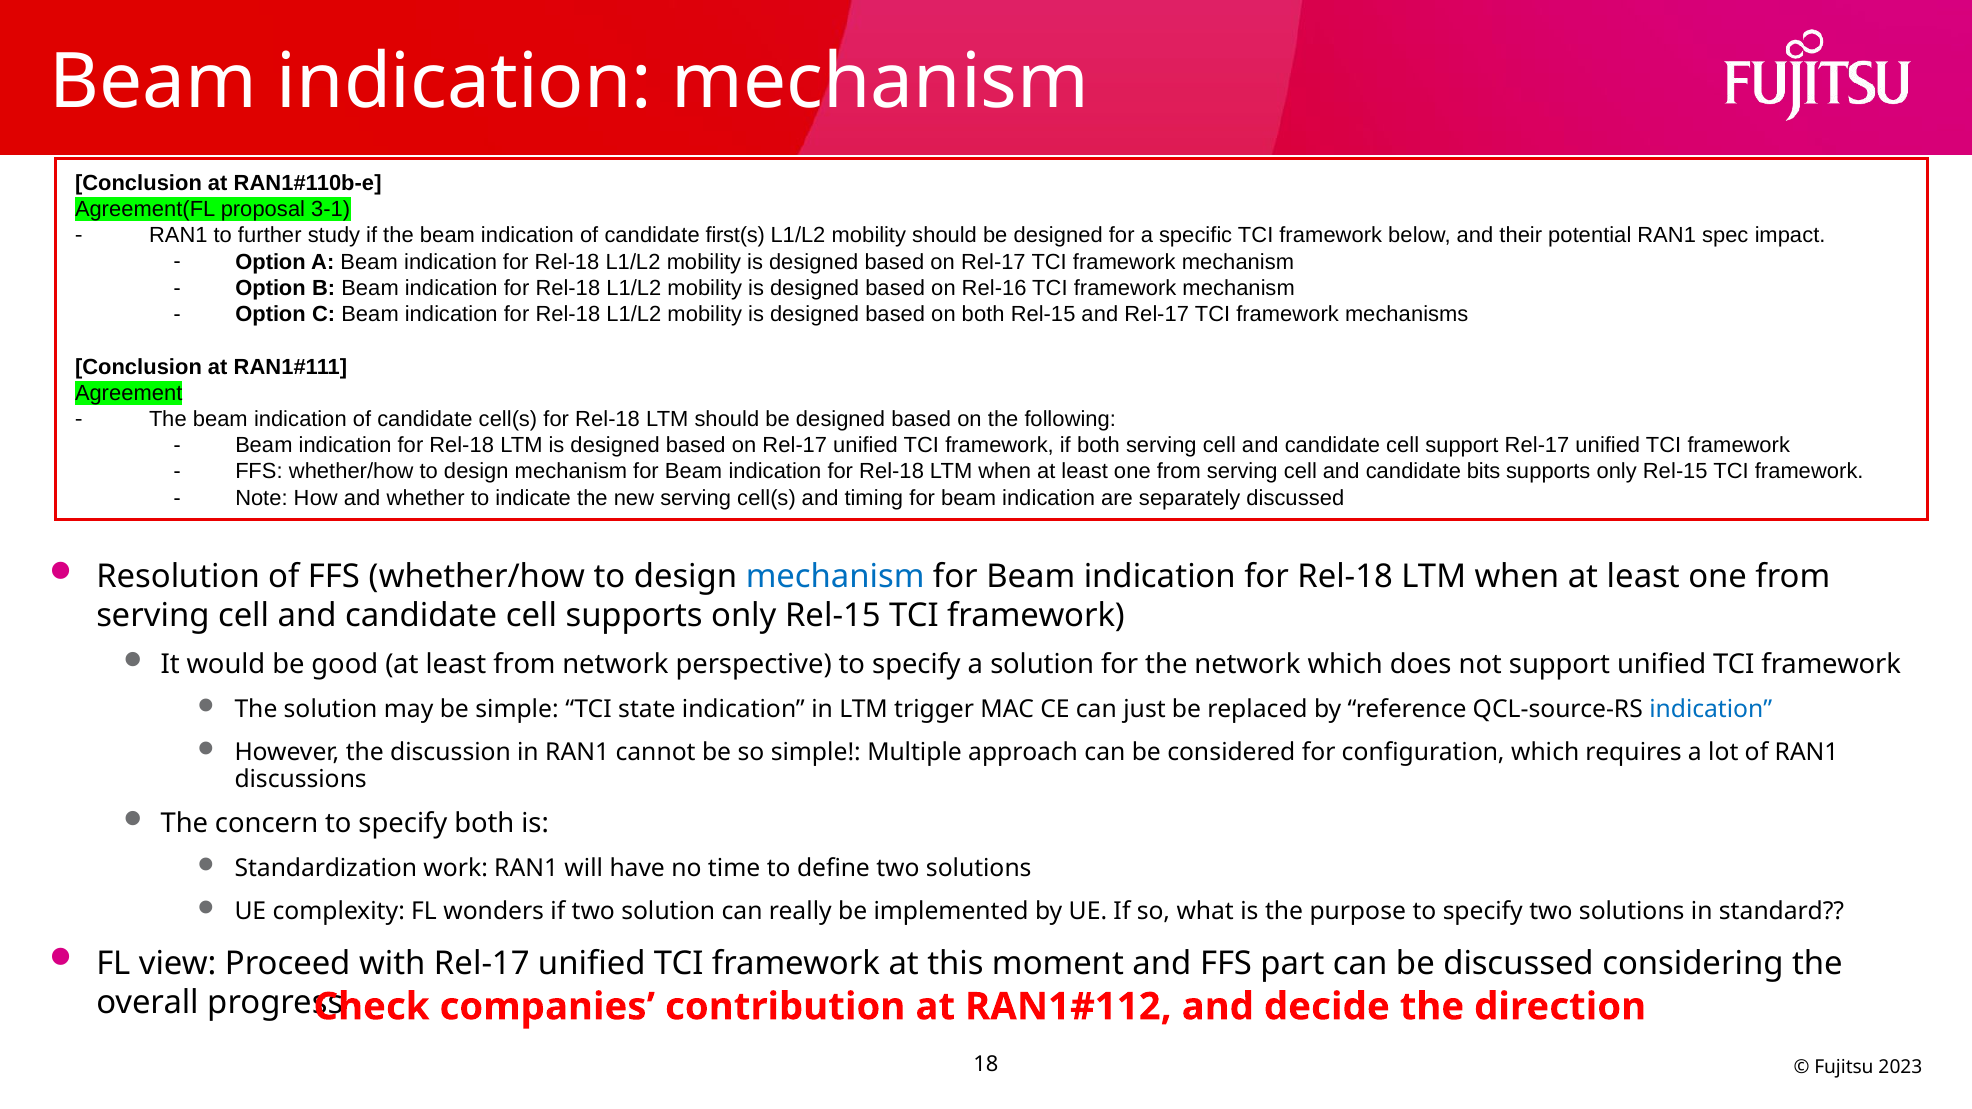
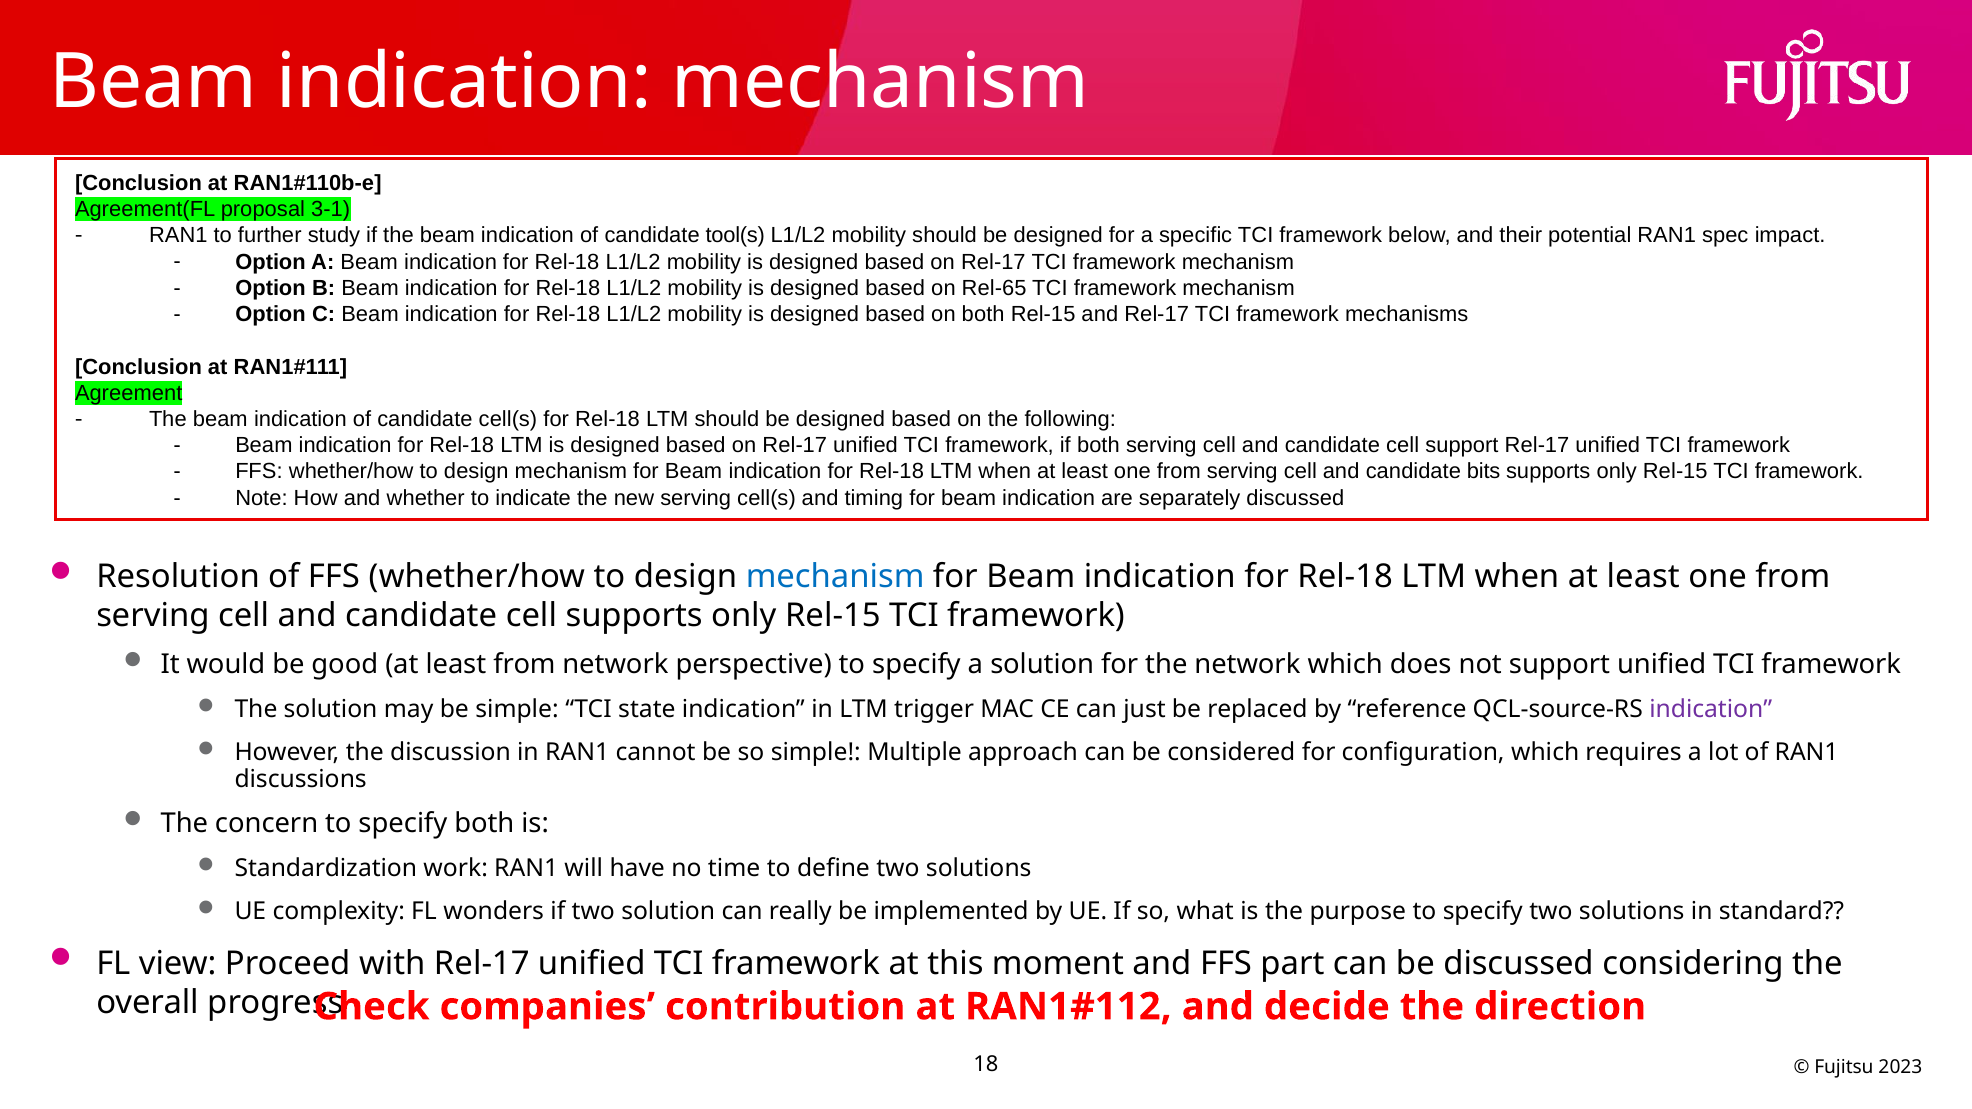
first(s: first(s -> tool(s (735, 236)
Rel-16: Rel-16 -> Rel-65 (994, 288)
indication colour: blue -> purple (1711, 709)
